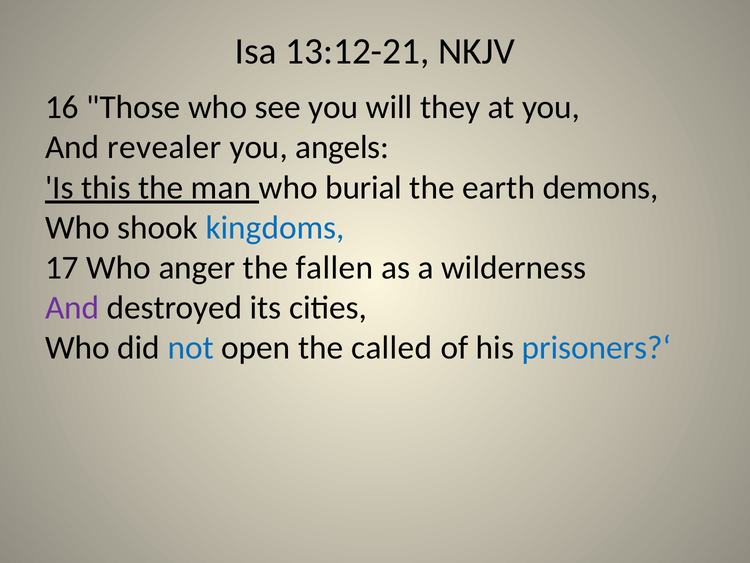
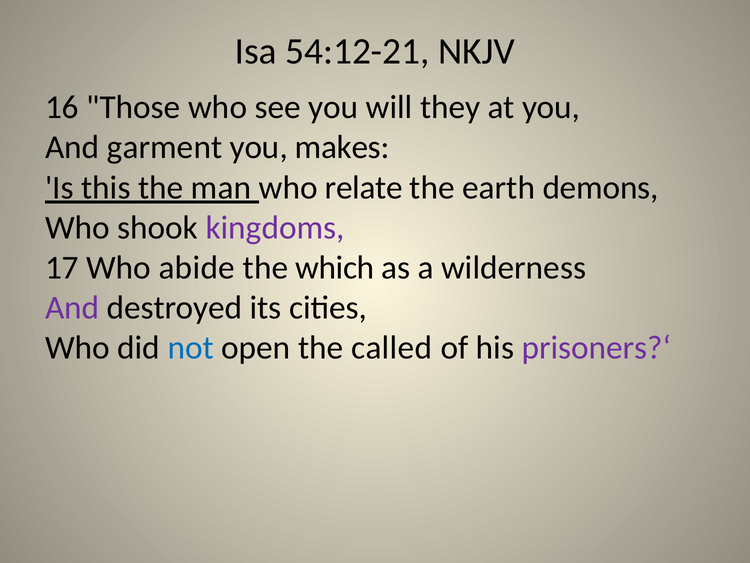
13:12-21: 13:12-21 -> 54:12-21 (357, 51)
revealer: revealer -> garment (165, 147)
angels: angels -> makes (342, 147)
burial: burial -> relate (364, 187)
kingdoms colour: blue -> purple (275, 227)
anger: anger -> abide (197, 267)
fallen: fallen -> which (335, 267)
prisoners?‘ colour: blue -> purple (596, 347)
